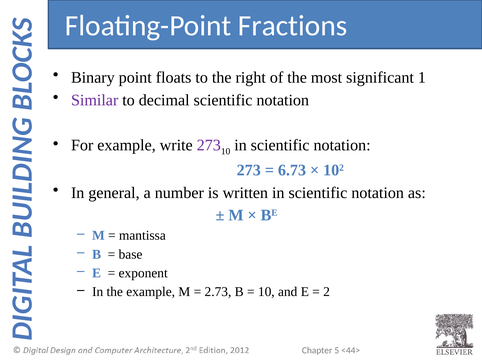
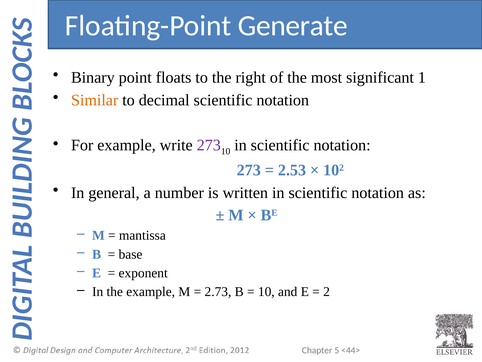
Fractions: Fractions -> Generate (293, 26)
Similar colour: purple -> orange (95, 100)
6.73: 6.73 -> 2.53 (292, 170)
